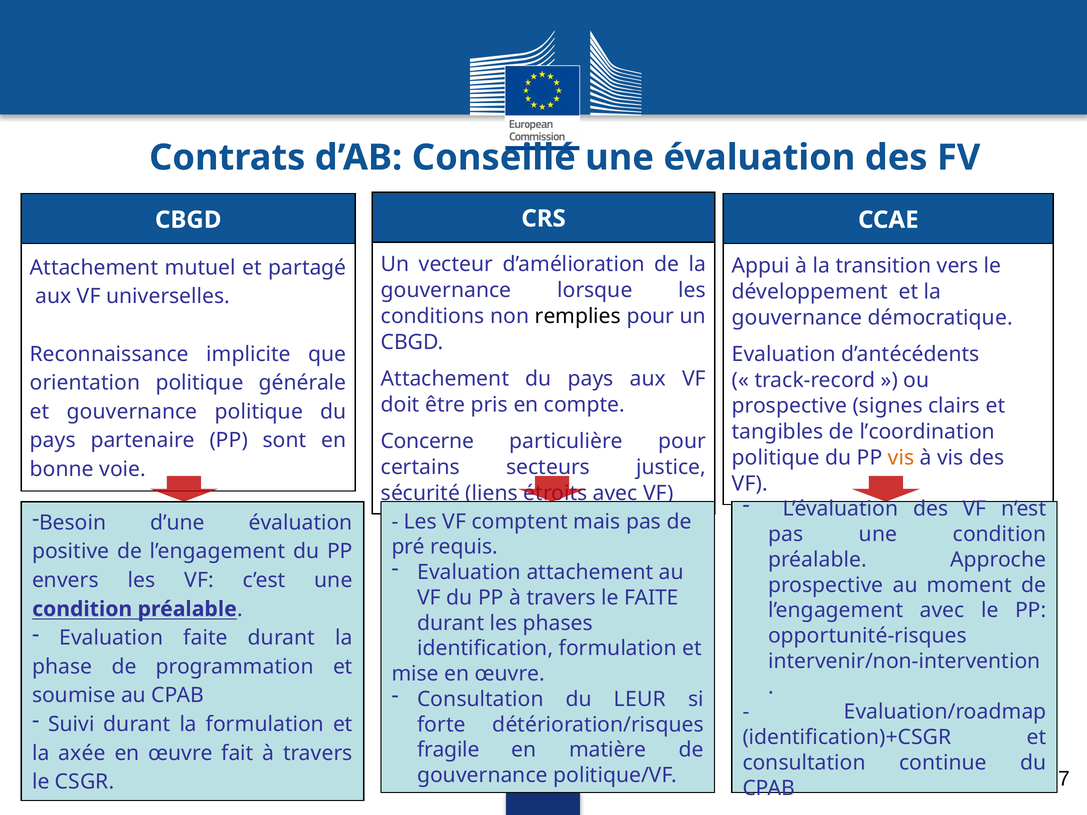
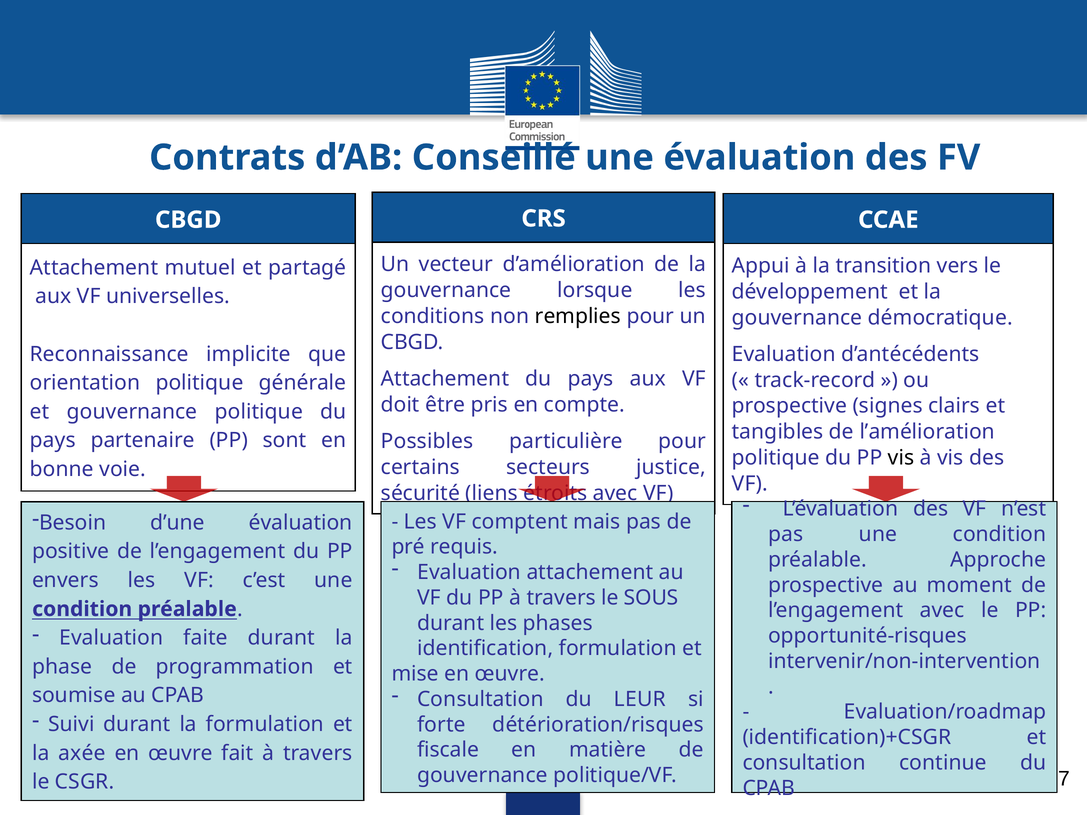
l’coordination: l’coordination -> l’amélioration (927, 432)
Concerne: Concerne -> Possibles (427, 441)
vis colour: orange -> black (901, 458)
le FAITE: FAITE -> SOUS (651, 598)
fragile: fragile -> fiscale (448, 750)
